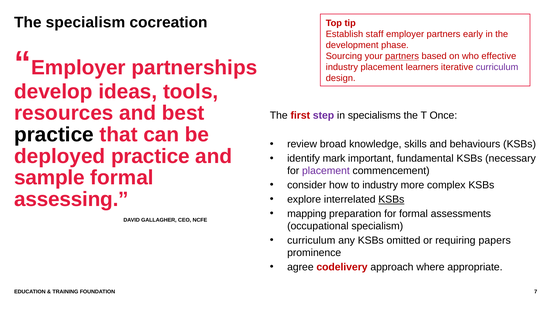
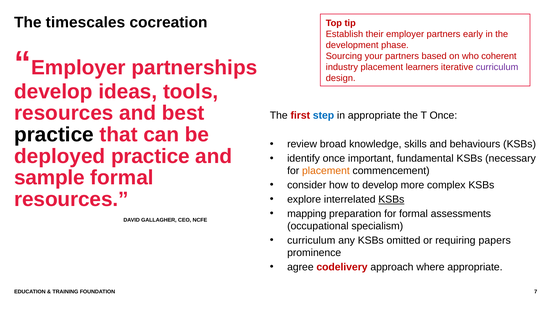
The specialism: specialism -> timescales (85, 22)
staff: staff -> their (375, 34)
partners underline: present -> none (402, 56)
effective: effective -> coherent (499, 56)
step colour: purple -> blue (324, 116)
in specialisms: specialisms -> appropriate (374, 116)
identify mark: mark -> once (334, 159)
placement colour: purple -> orange (326, 171)
to industry: industry -> develop (380, 186)
assessing: assessing -> resources (71, 200)
